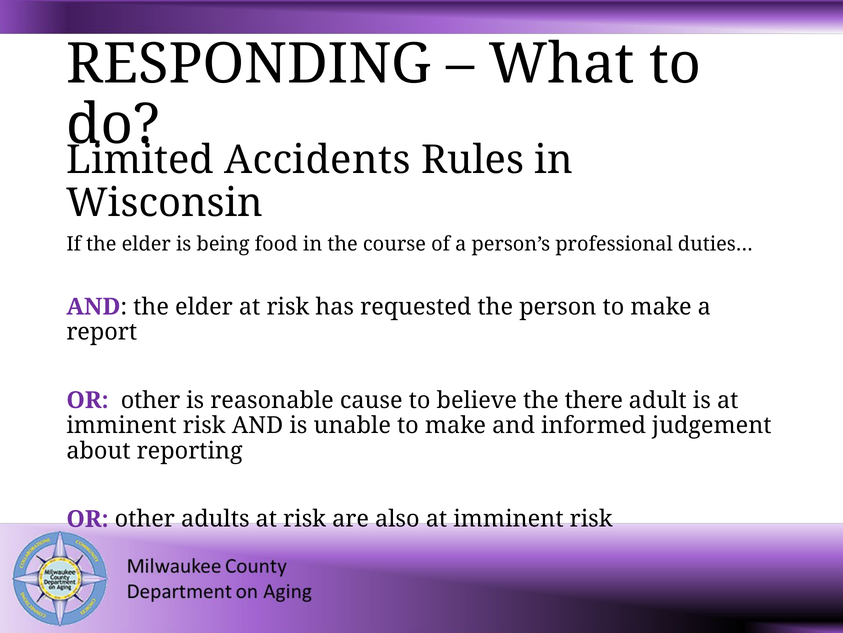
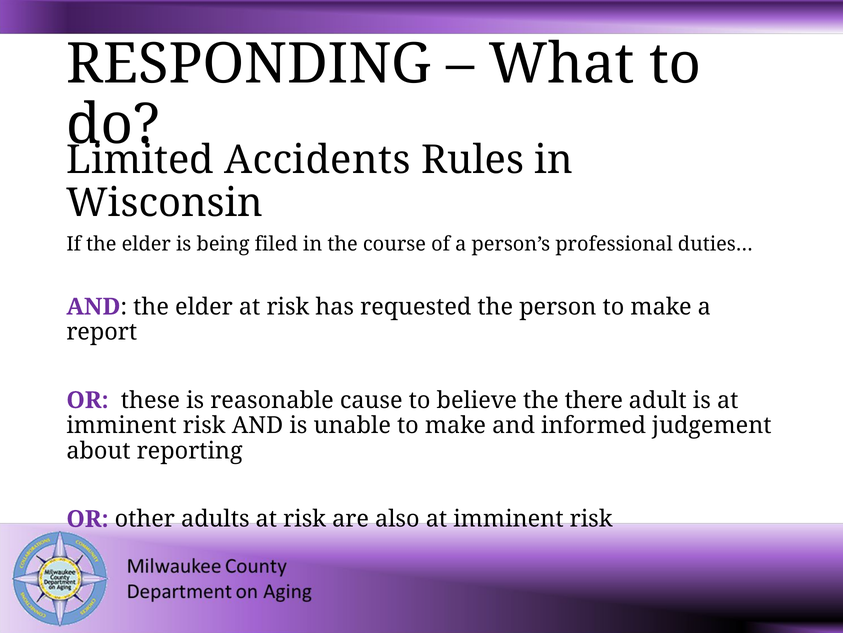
food: food -> filed (276, 244)
other: other -> these (150, 400)
